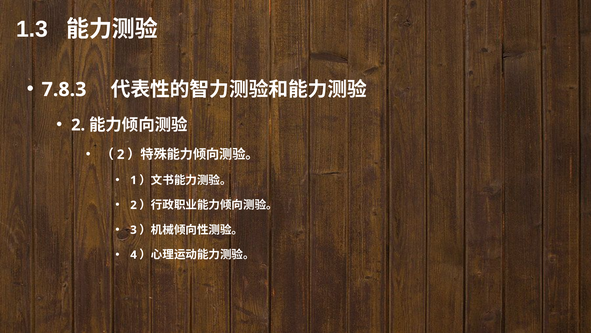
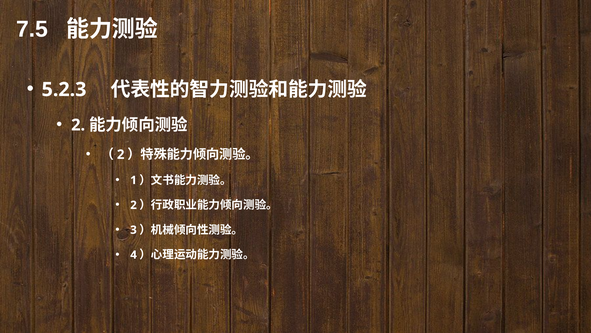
1.3: 1.3 -> 7.5 (32, 29)
7.8.3: 7.8.3 -> 5.2.3 (64, 89)
